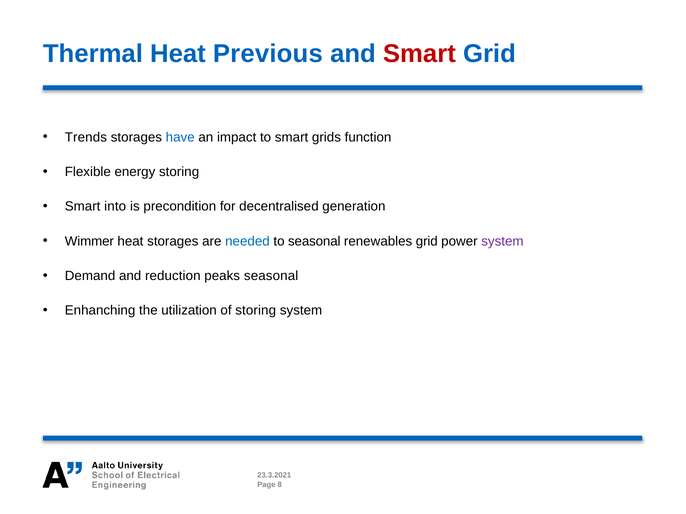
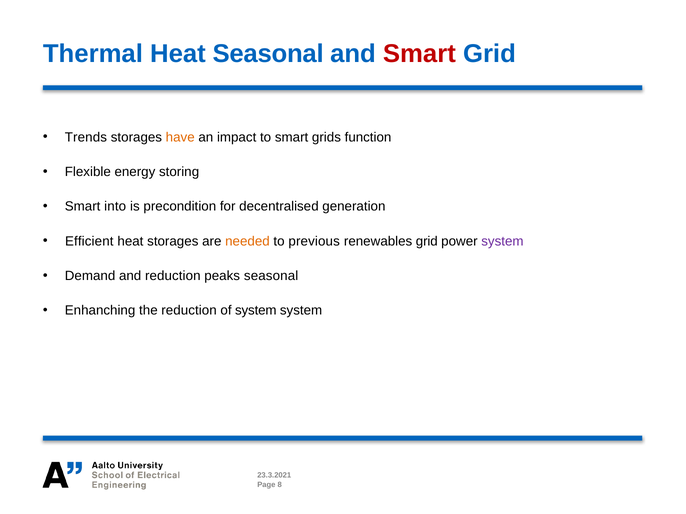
Heat Previous: Previous -> Seasonal (268, 54)
have colour: blue -> orange (180, 137)
Wimmer: Wimmer -> Efficient (89, 241)
needed colour: blue -> orange (247, 241)
to seasonal: seasonal -> previous (314, 241)
the utilization: utilization -> reduction (189, 311)
of storing: storing -> system (256, 311)
